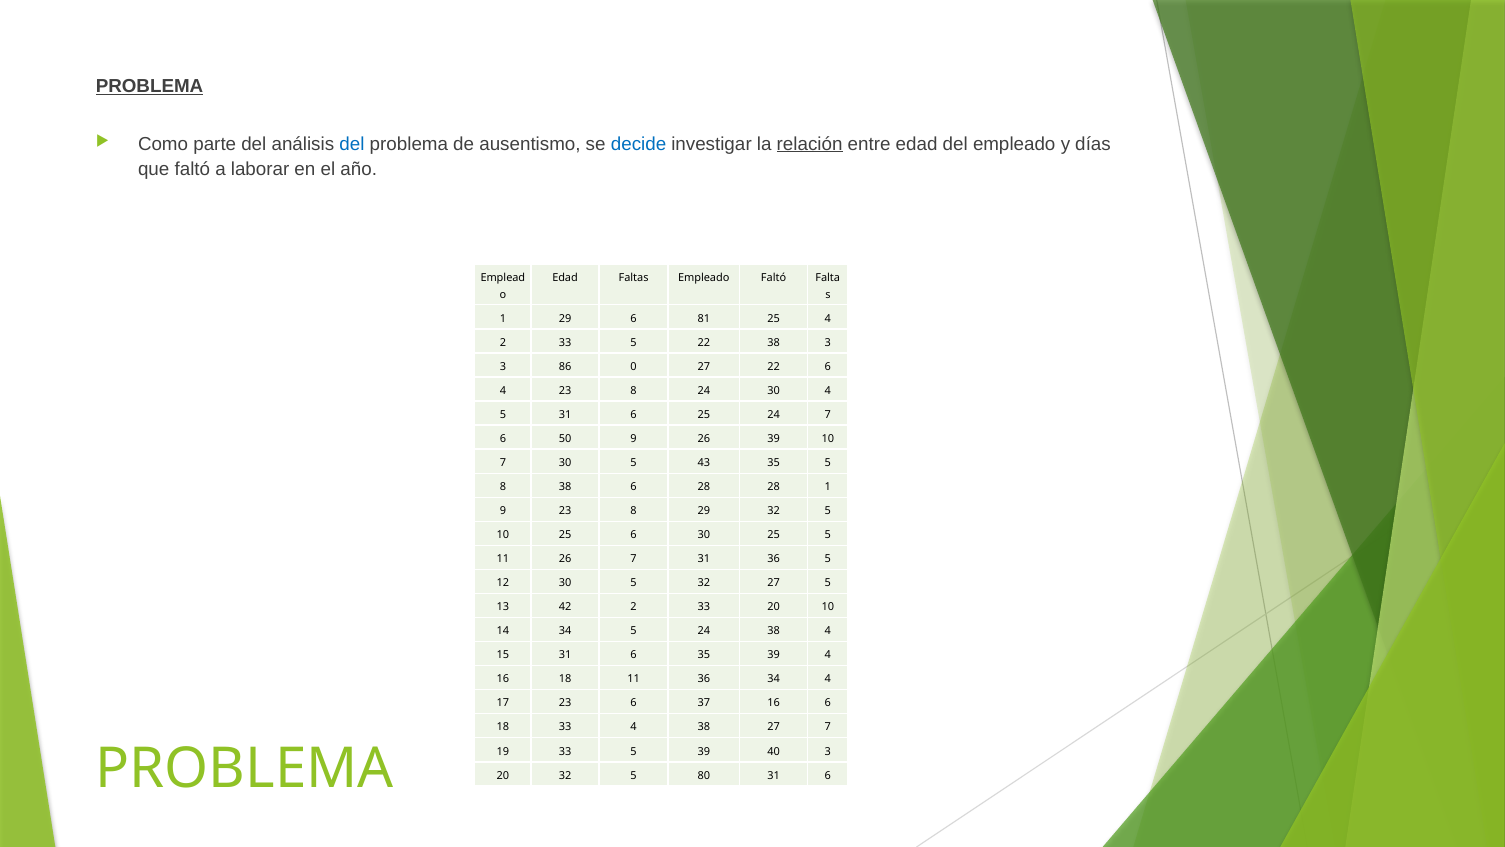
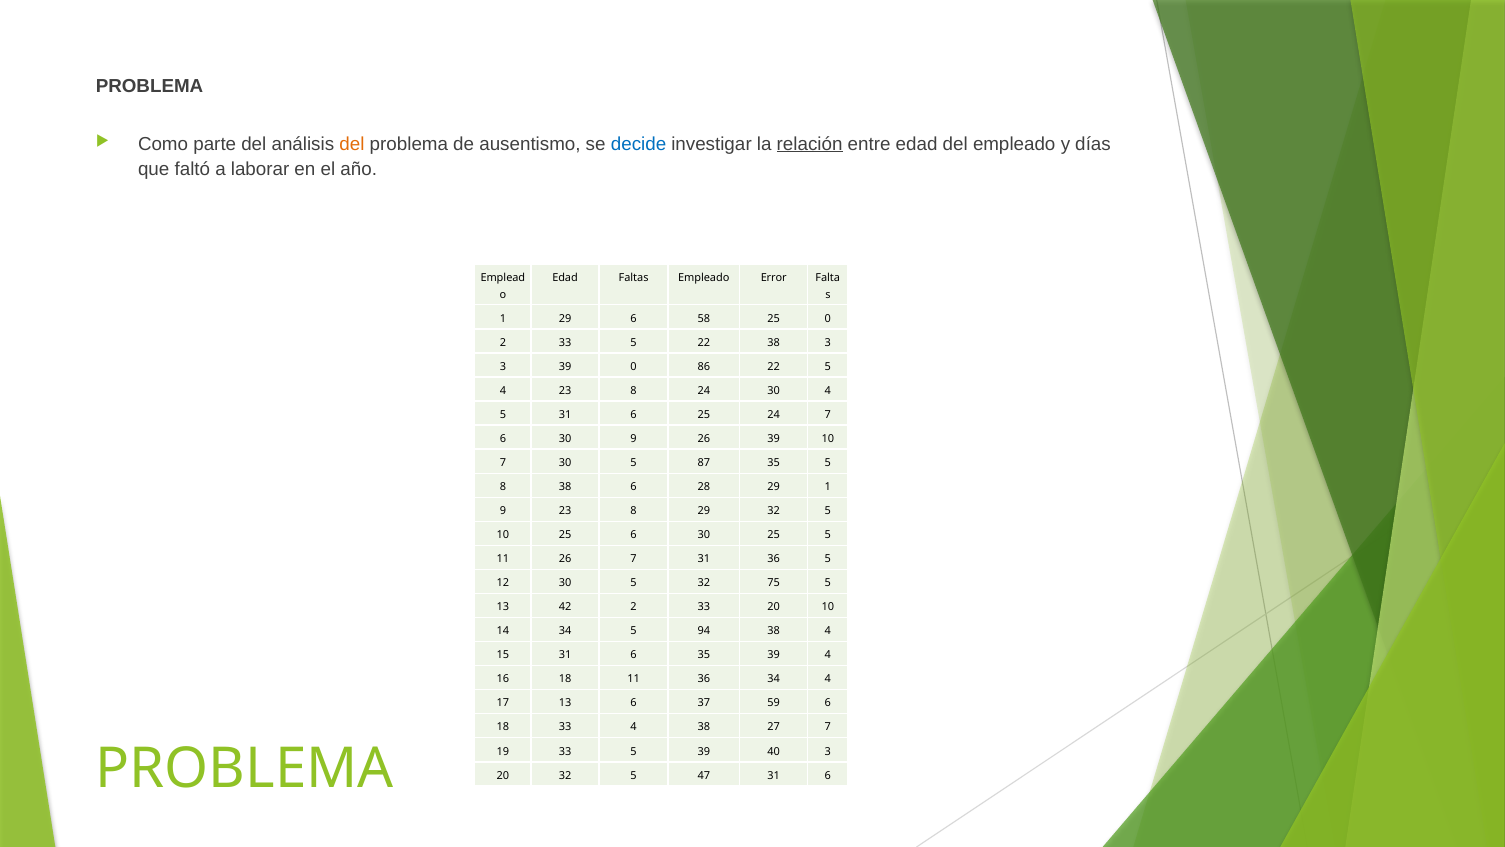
PROBLEMA underline: present -> none (150, 87)
del colour: blue -> orange (352, 144)
Empleado Faltó: Faltó -> Error (774, 277)
81: 81 -> 58 (704, 318)
25 4: 4 -> 0 (828, 318)
3 86: 86 -> 39 (565, 366)
0 27: 27 -> 86 (704, 366)
22 6: 6 -> 5 (828, 366)
50: 50 -> 30 (565, 438)
43: 43 -> 87 (704, 463)
28 28: 28 -> 29 (774, 487)
32 27: 27 -> 75 (774, 583)
5 24: 24 -> 94 (704, 631)
17 23: 23 -> 13 (565, 703)
37 16: 16 -> 59 (774, 703)
80: 80 -> 47 (704, 775)
